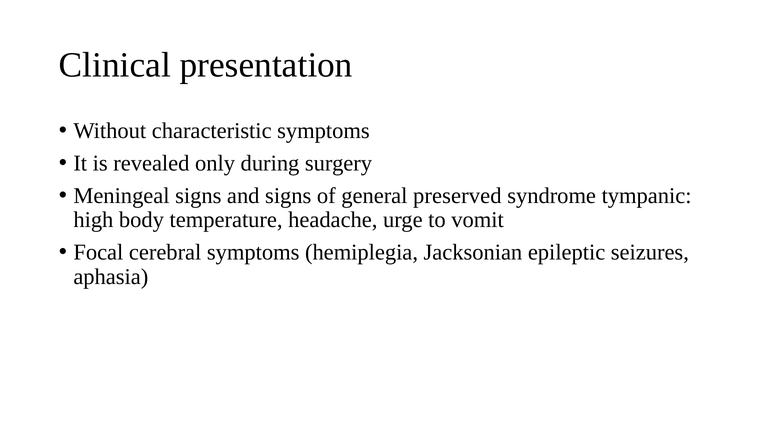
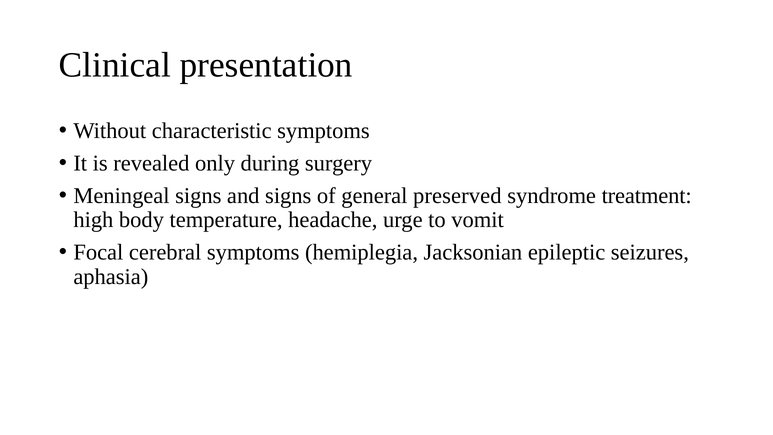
tympanic: tympanic -> treatment (647, 196)
